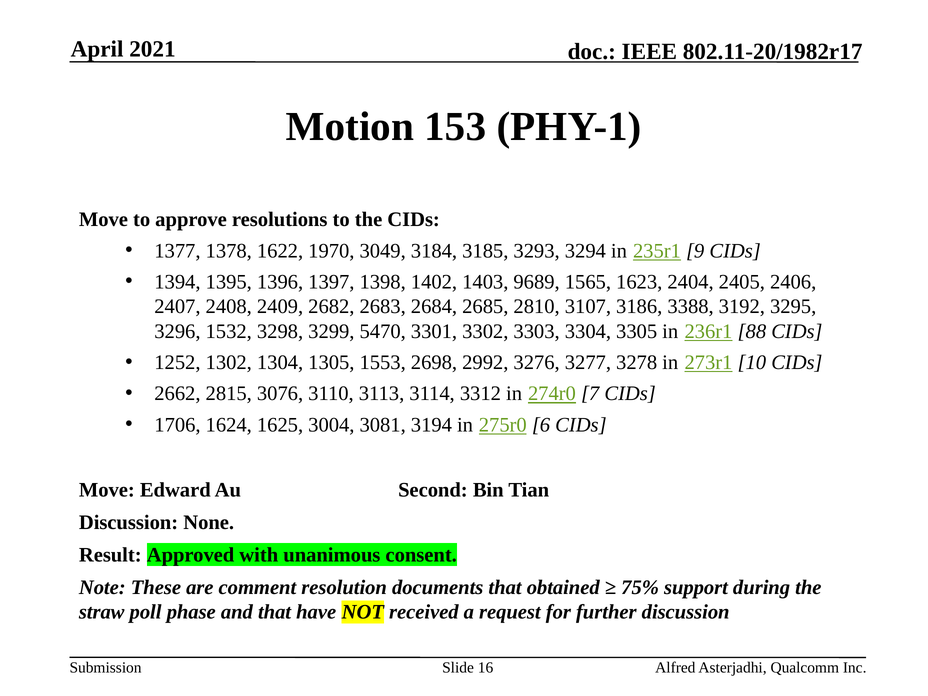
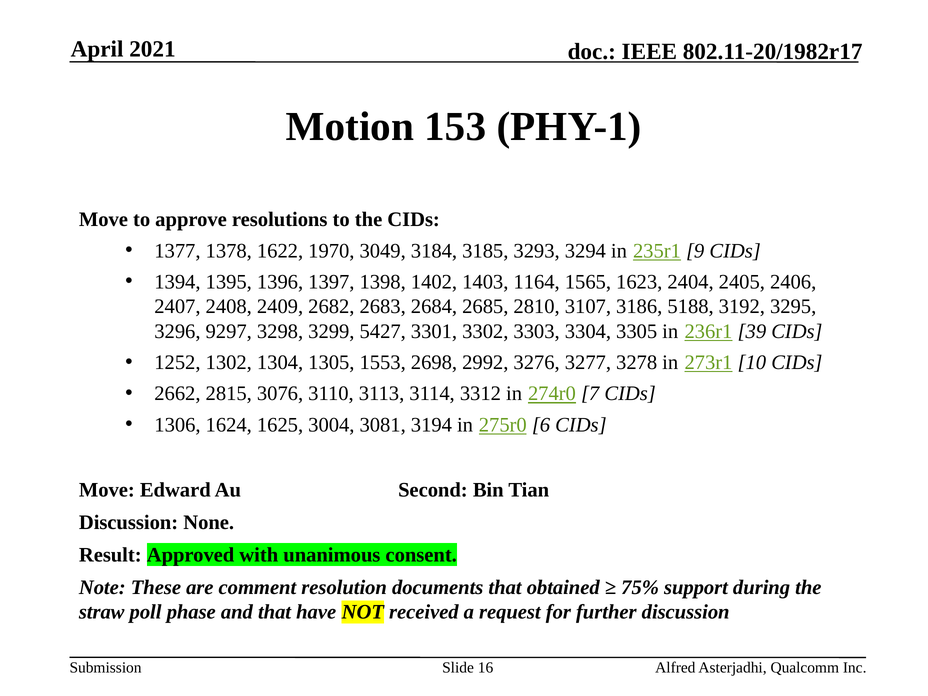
9689: 9689 -> 1164 (537, 282)
3388: 3388 -> 5188 (691, 307)
1532: 1532 -> 9297 (229, 331)
5470: 5470 -> 5427 (383, 331)
88: 88 -> 39 (752, 331)
1706: 1706 -> 1306 (177, 425)
